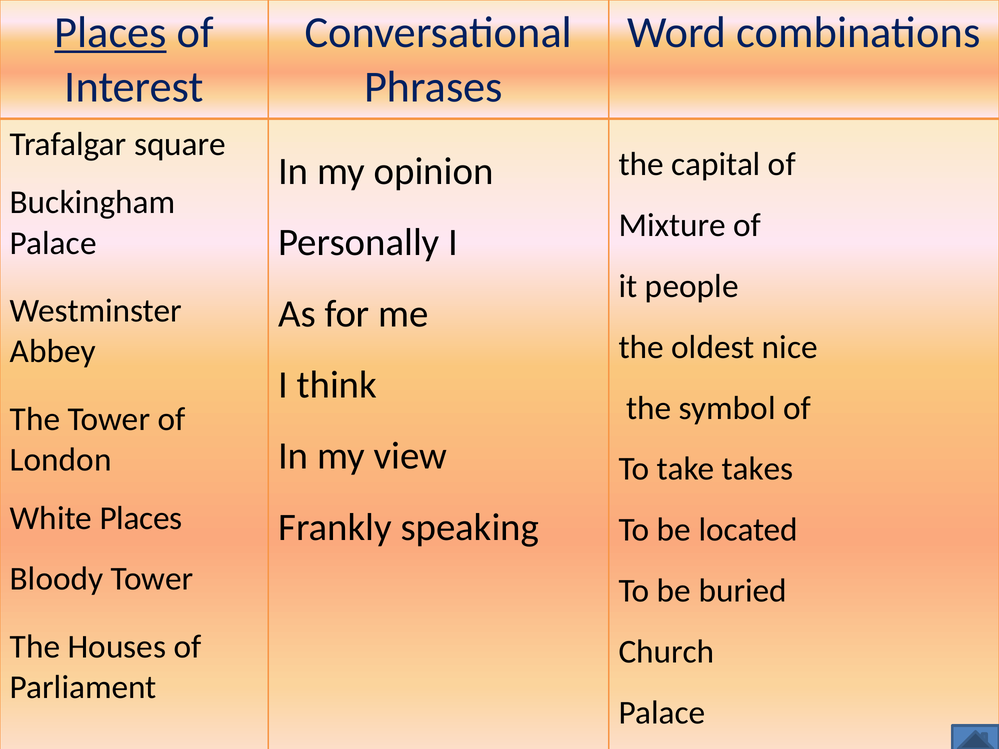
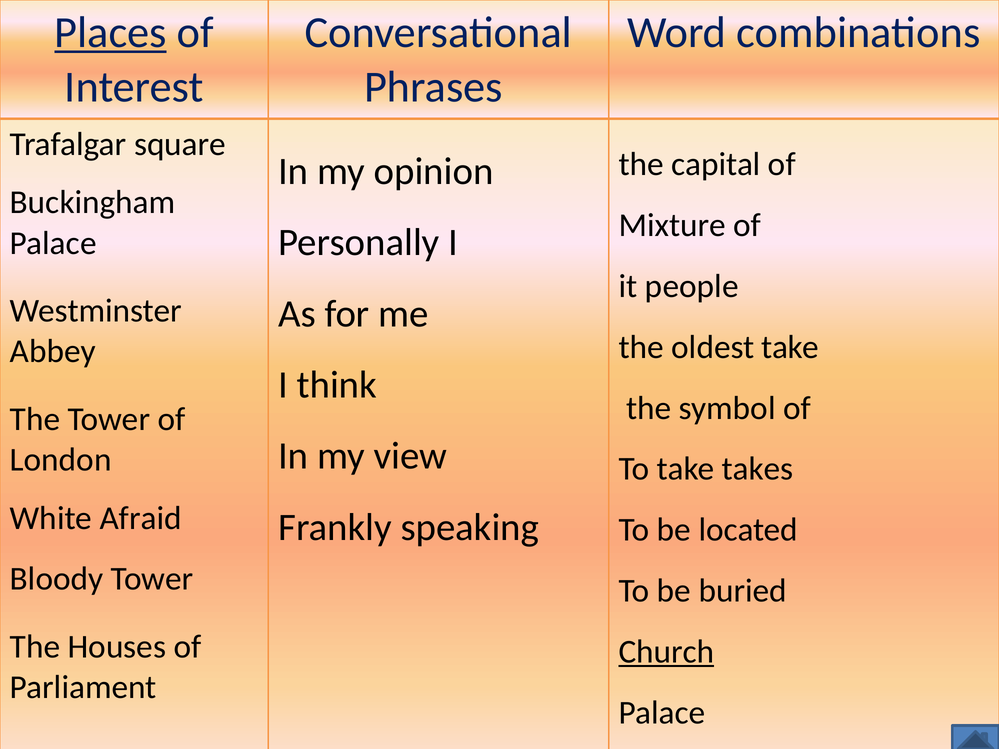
oldest nice: nice -> take (790, 347)
White Places: Places -> Afraid (141, 518)
Church underline: none -> present (666, 652)
